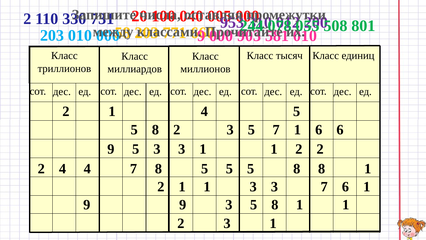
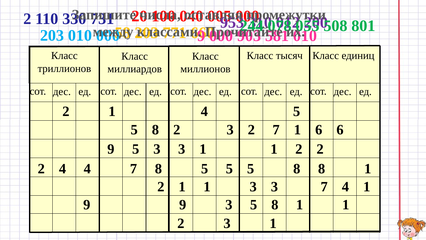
2 3 5: 5 -> 2 (251, 130)
7 6: 6 -> 4 (345, 187)
